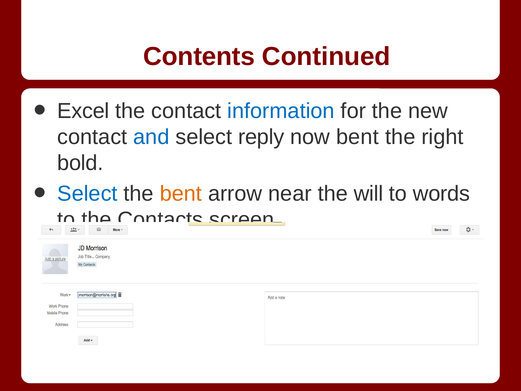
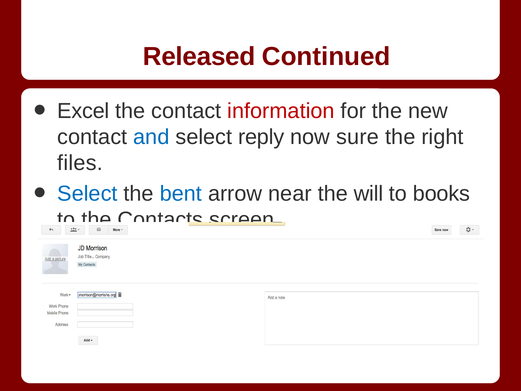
Contents: Contents -> Released (199, 57)
information colour: blue -> red (281, 111)
now bent: bent -> sure (357, 137)
bold: bold -> files (80, 163)
bent colour: orange -> blue (181, 193)
words: words -> books (441, 193)
